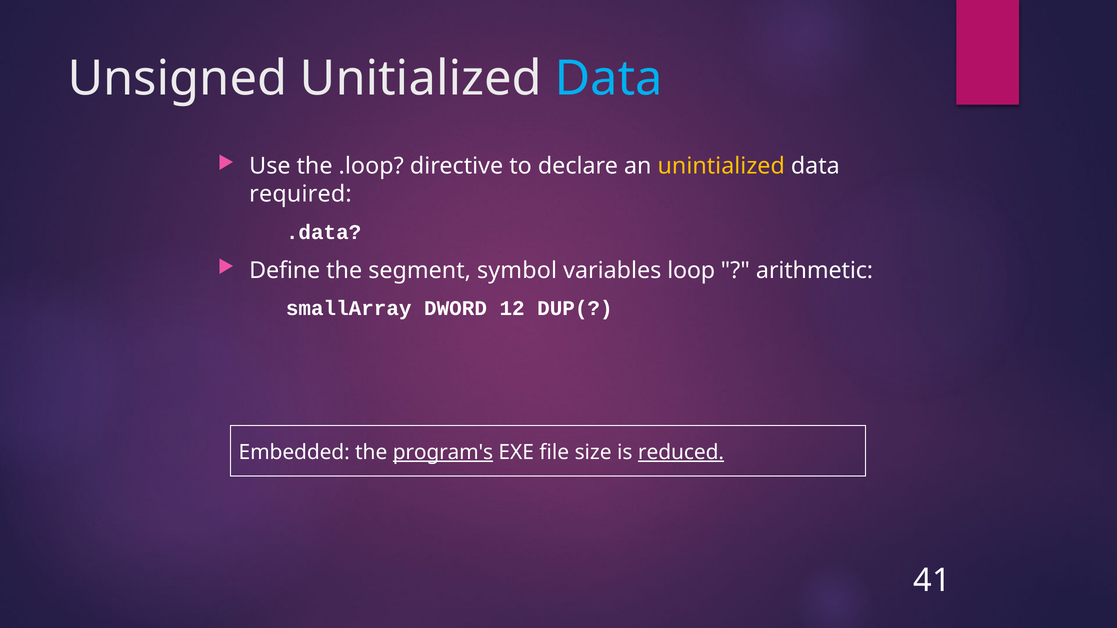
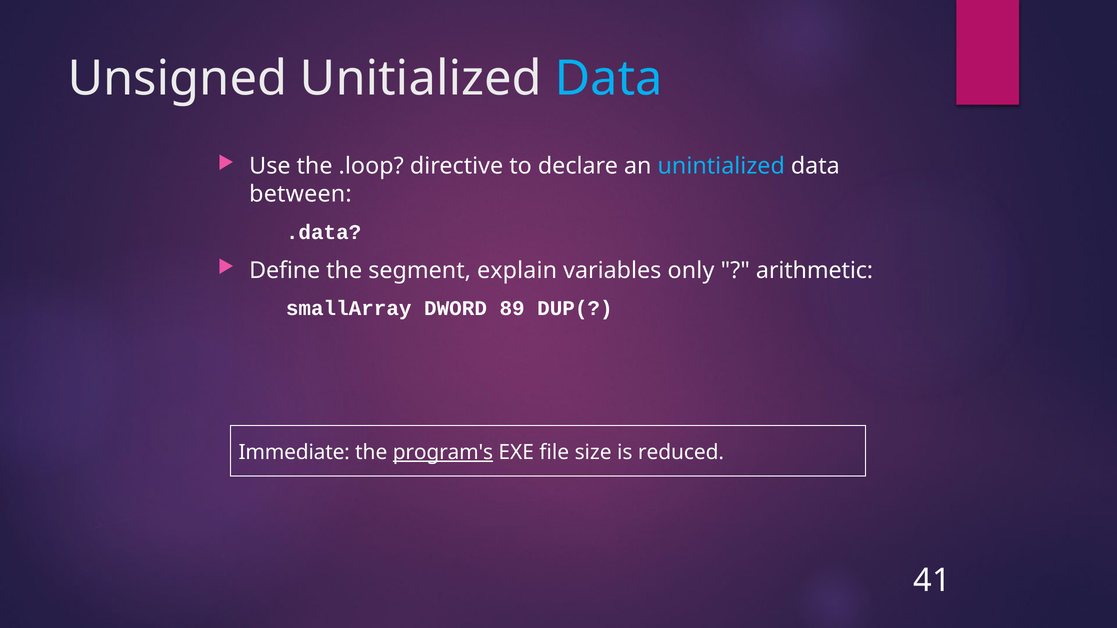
unintialized colour: yellow -> light blue (721, 166)
required: required -> between (300, 194)
symbol: symbol -> explain (517, 271)
loop: loop -> only (691, 271)
12: 12 -> 89 (512, 309)
Embedded: Embedded -> Immediate (294, 452)
reduced underline: present -> none (681, 452)
